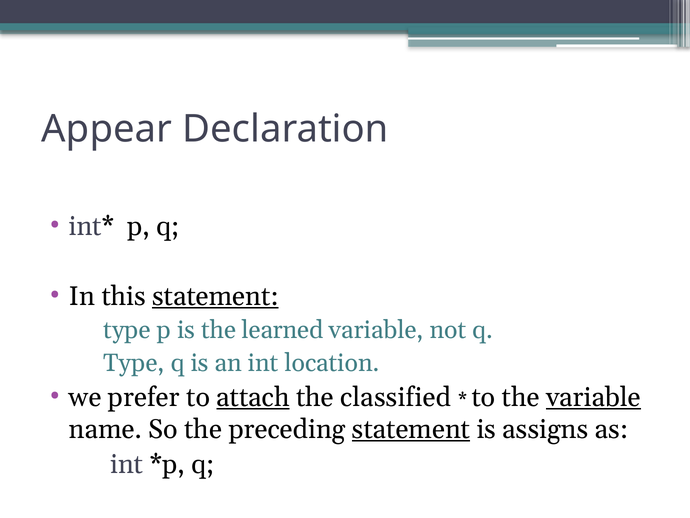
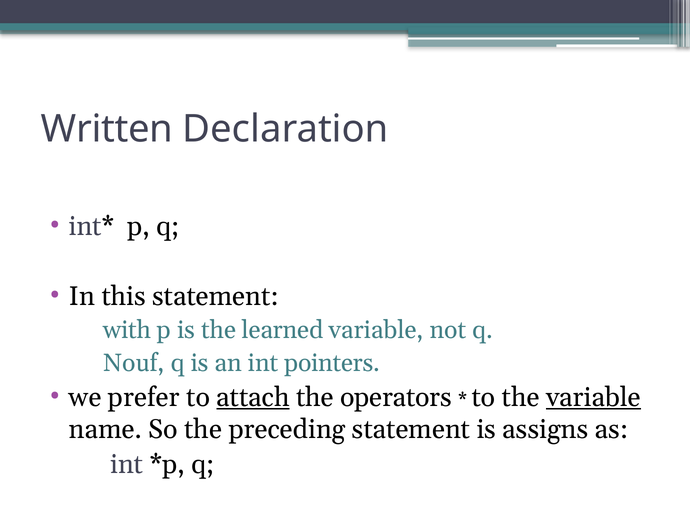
Appear: Appear -> Written (107, 129)
statement underline: present -> none (215, 296)
type: type -> with (127, 330)
Type: Type -> Nouf (134, 363)
location: location -> pointers (332, 363)
classified: classified -> operators (396, 397)
statement underline: present -> none (411, 429)
